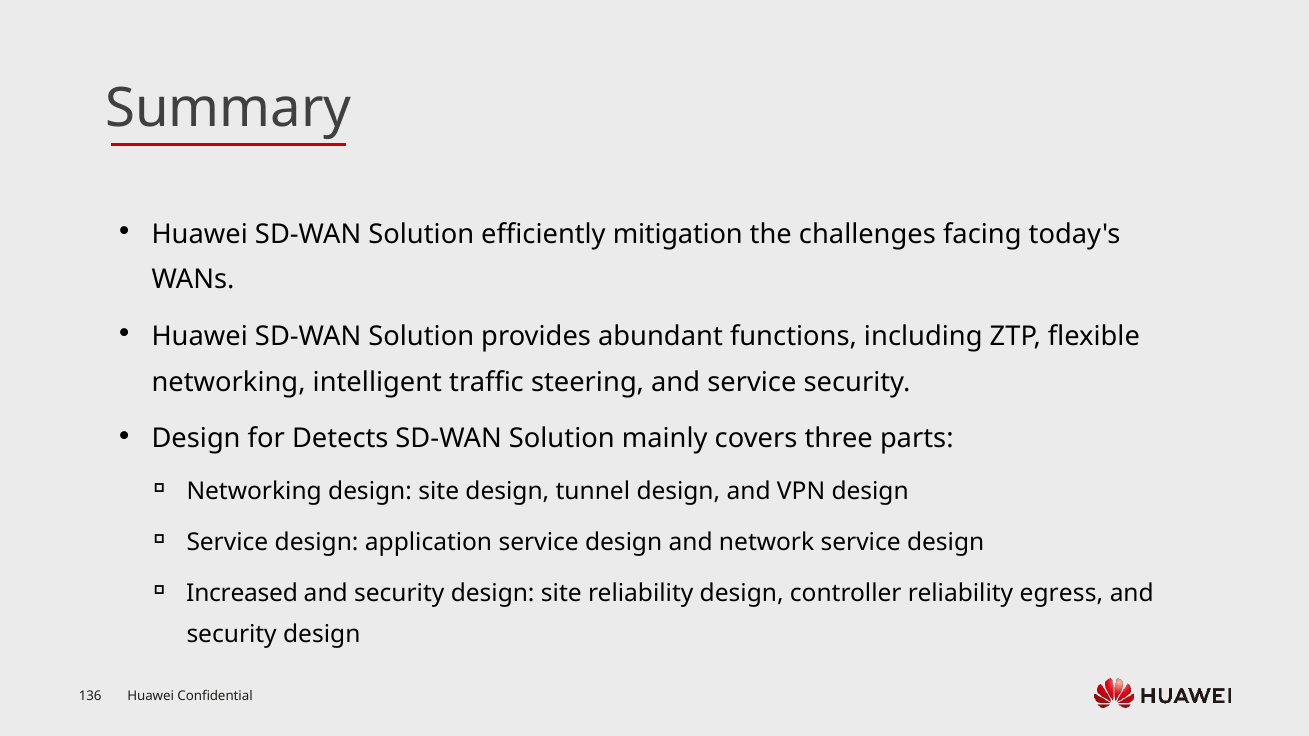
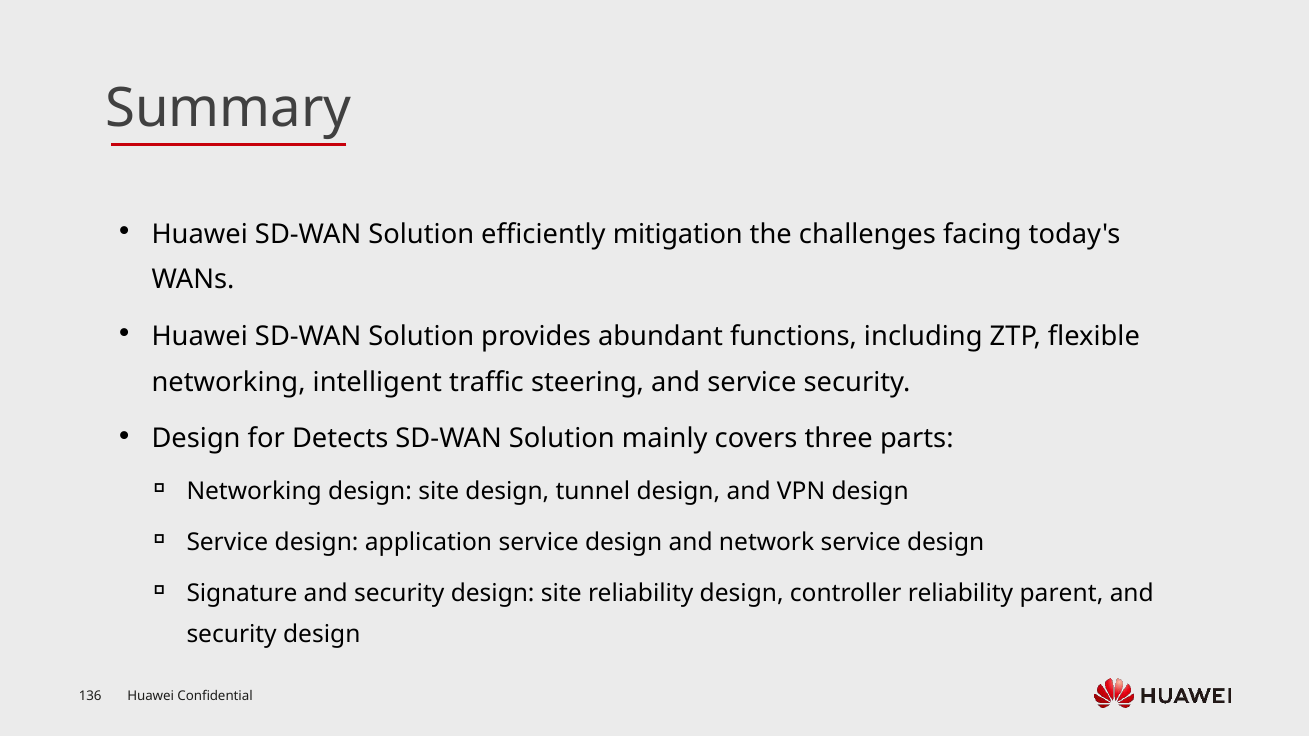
Increased: Increased -> Signature (242, 594)
egress: egress -> parent (1061, 594)
